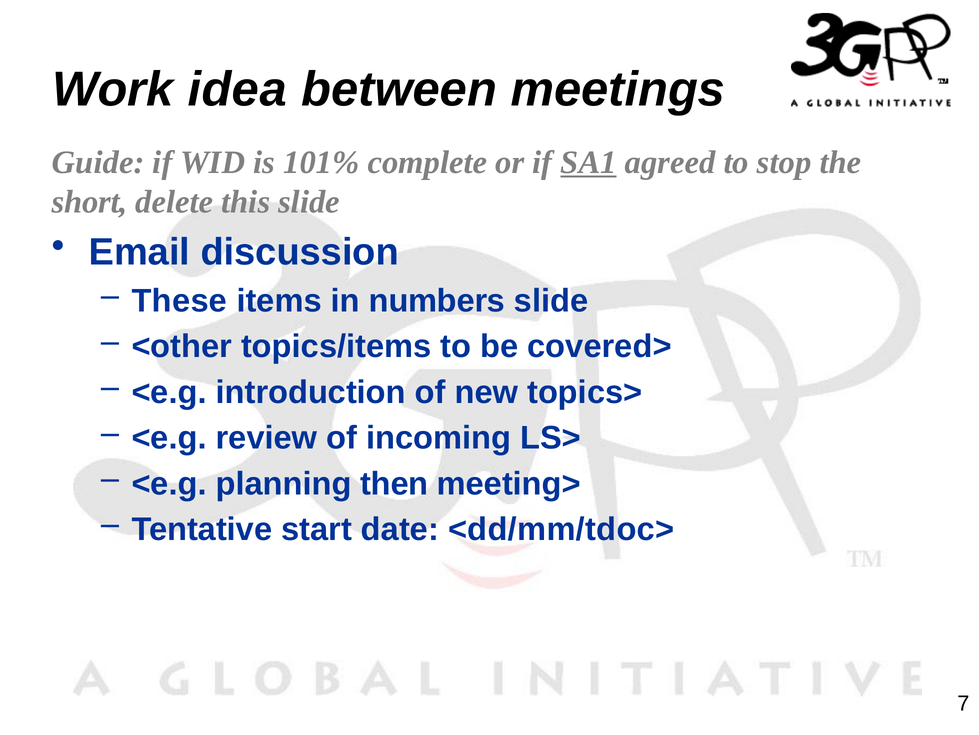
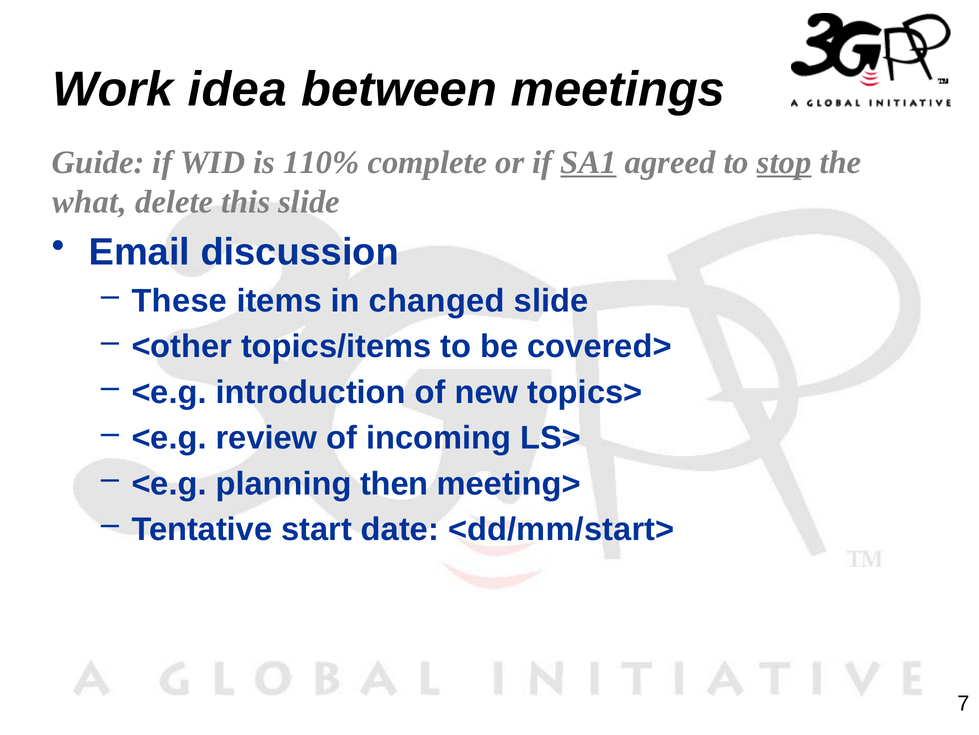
101%: 101% -> 110% (321, 162)
stop underline: none -> present (784, 162)
short: short -> what (89, 202)
numbers: numbers -> changed (437, 301)
<dd/mm/tdoc>: <dd/mm/tdoc> -> <dd/mm/start> (561, 529)
